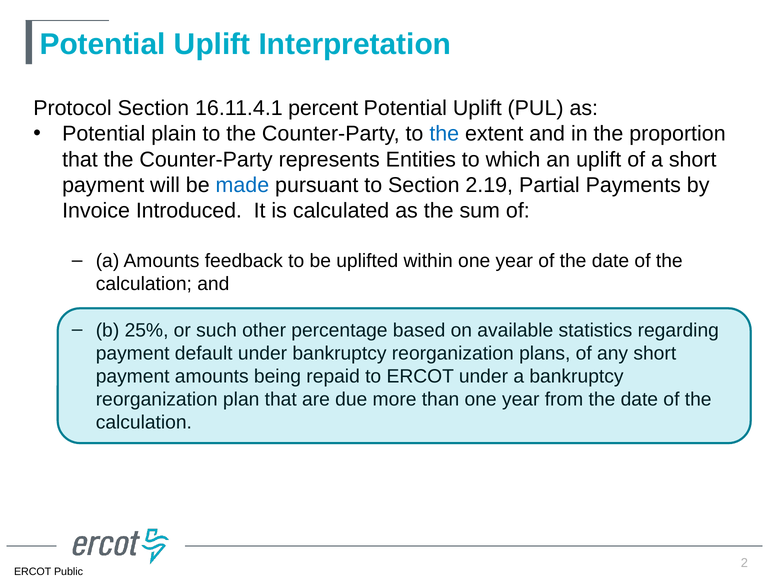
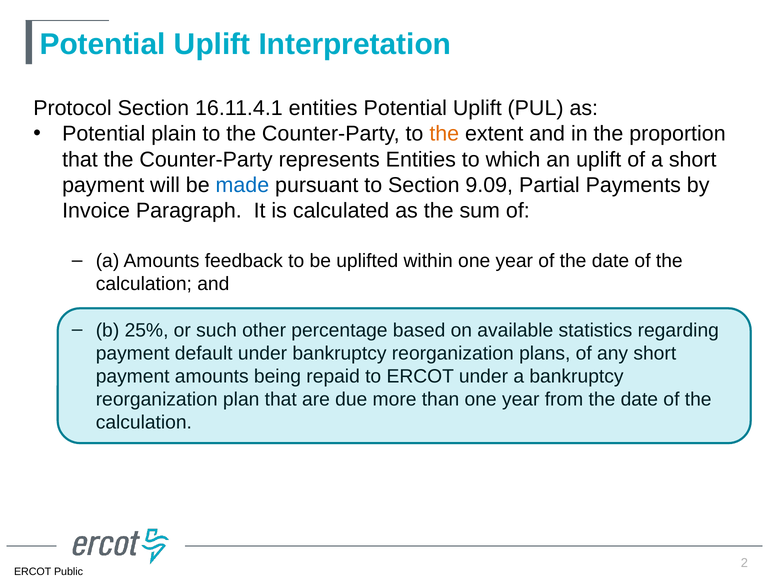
16.11.4.1 percent: percent -> entities (323, 108)
the colour: blue -> orange (444, 134)
2.19: 2.19 -> 9.09 (489, 185)
Introduced: Introduced -> Paragraph (189, 211)
